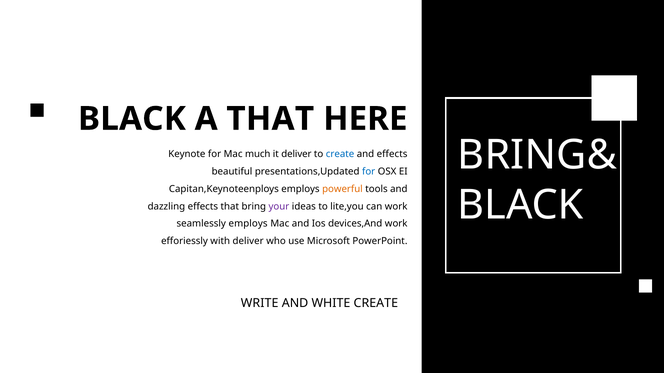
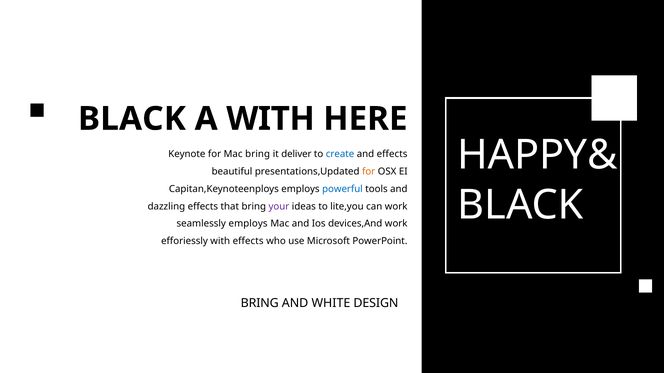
A THAT: THAT -> WITH (271, 119)
BRING&: BRING& -> HAPPY& (537, 155)
Mac much: much -> bring (258, 154)
for colour: blue -> orange (369, 172)
powerful colour: orange -> blue (342, 189)
with deliver: deliver -> effects (248, 241)
WRITE: WRITE -> BRING (260, 304)
WHITE CREATE: CREATE -> DESIGN (376, 304)
